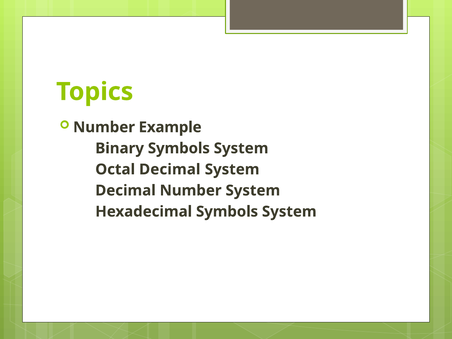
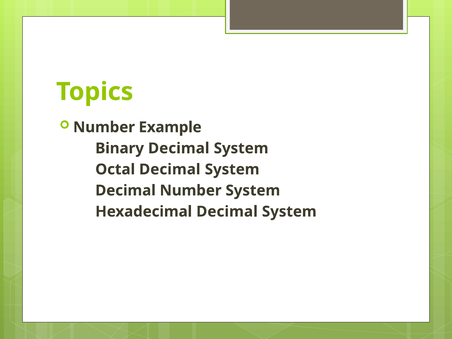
Binary Symbols: Symbols -> Decimal (179, 148)
Hexadecimal Symbols: Symbols -> Decimal (227, 212)
